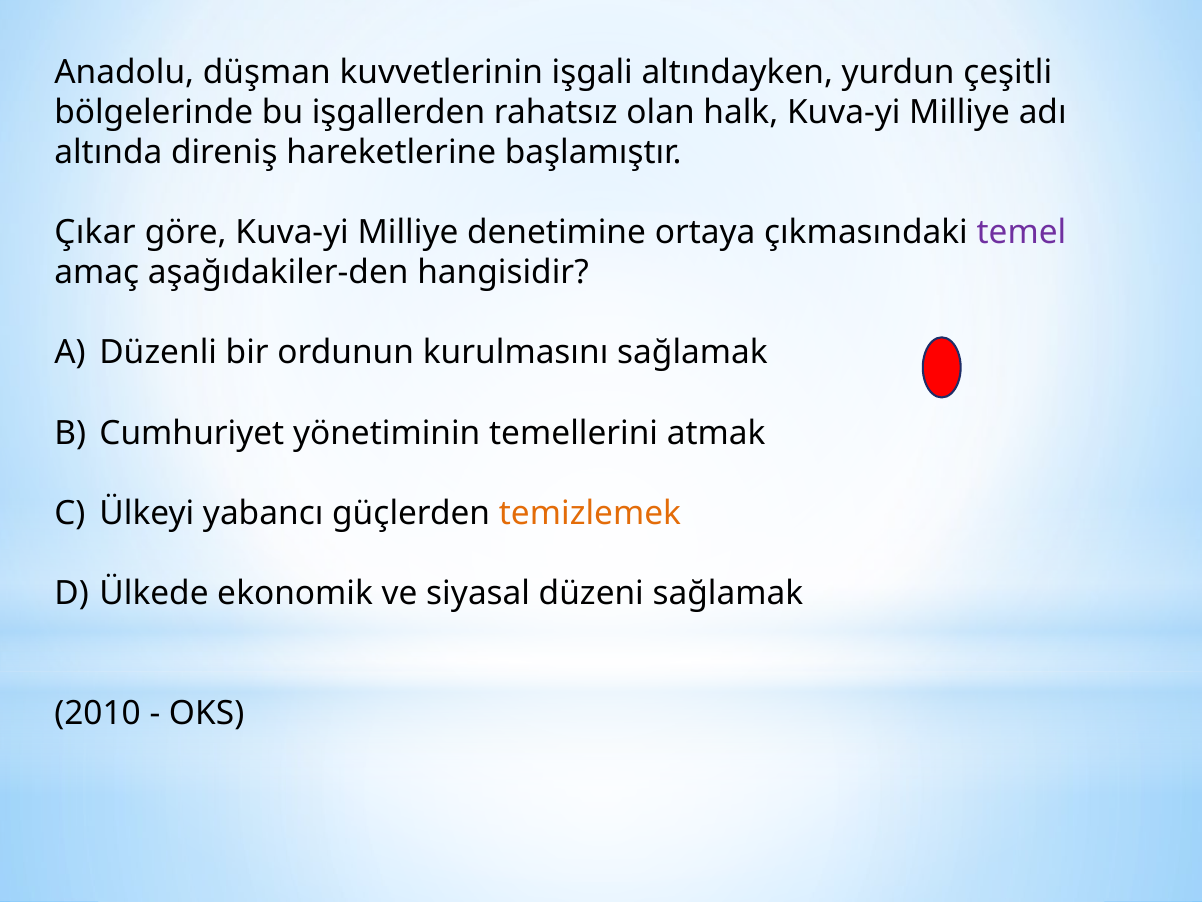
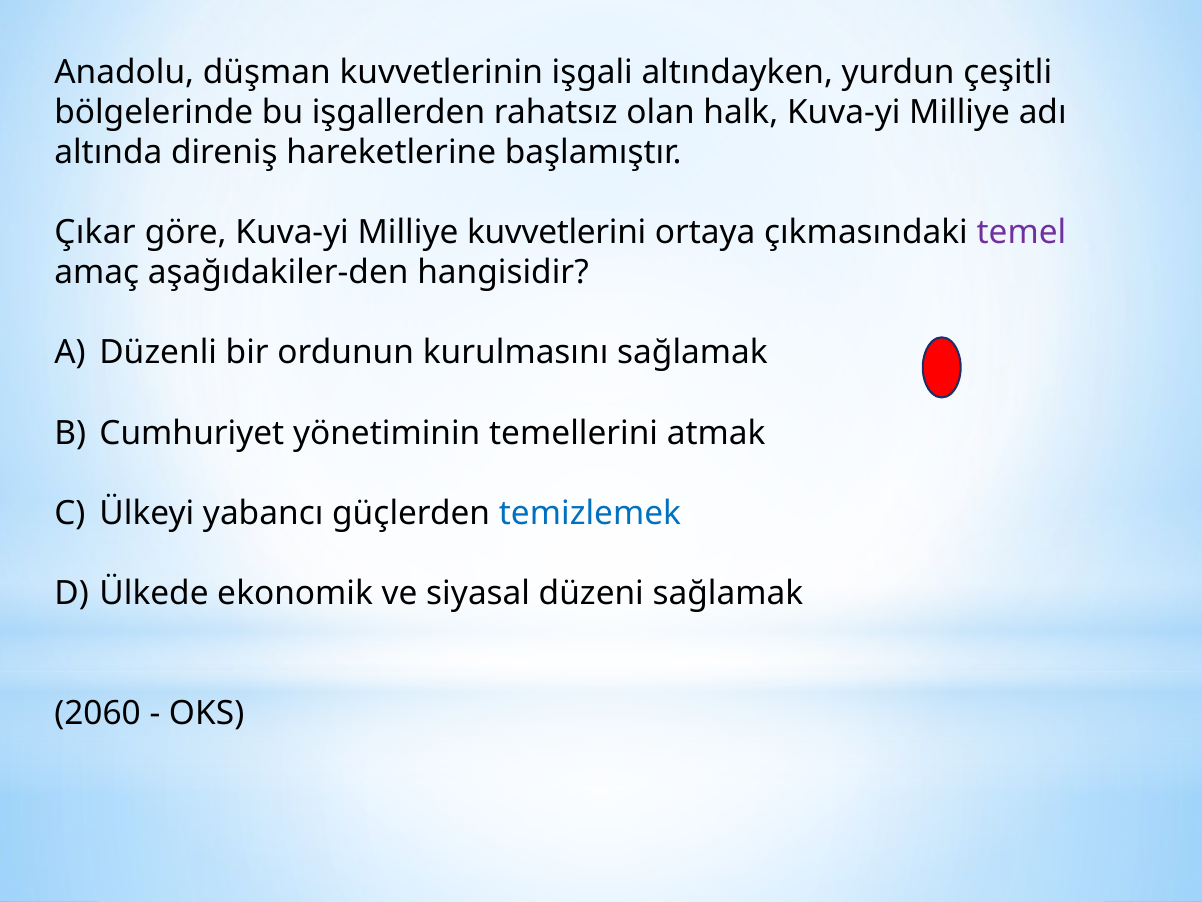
denetimine: denetimine -> kuvvetlerini (557, 232)
temizlemek colour: orange -> blue (590, 513)
2010: 2010 -> 2060 (98, 713)
